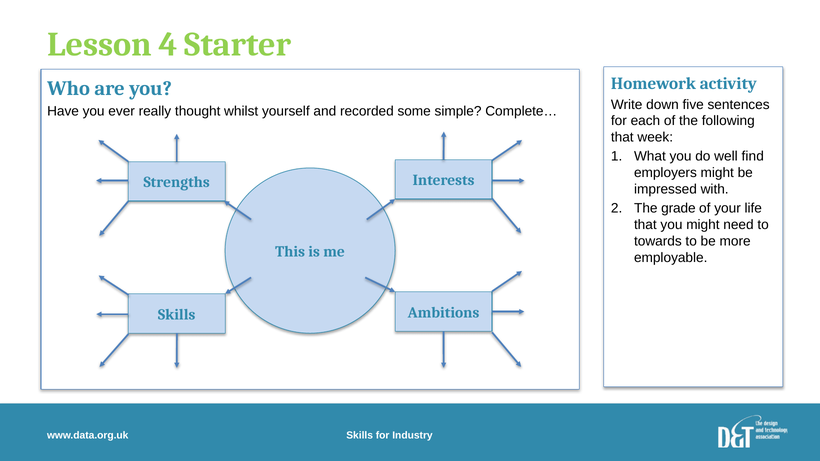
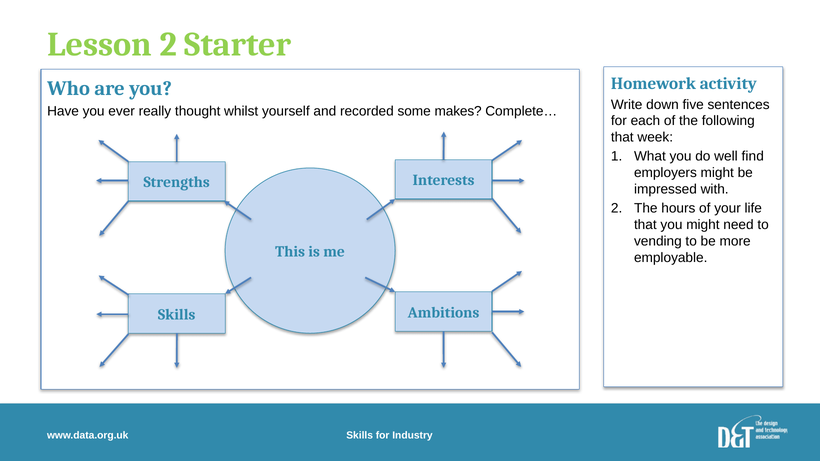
Lesson 4: 4 -> 2 (168, 44)
simple: simple -> makes (458, 111)
grade: grade -> hours (678, 208)
towards: towards -> vending (658, 241)
